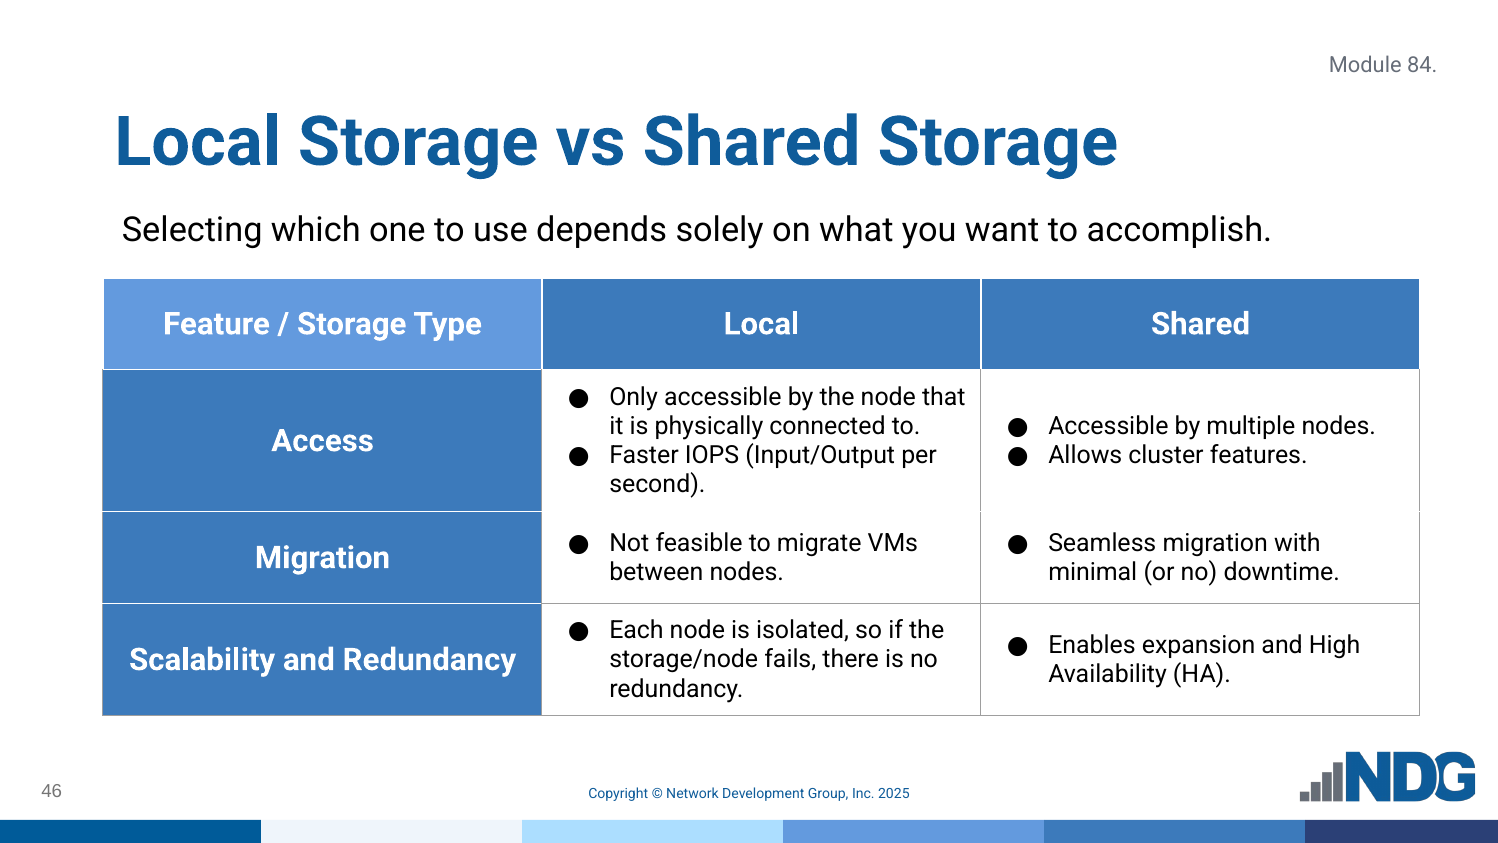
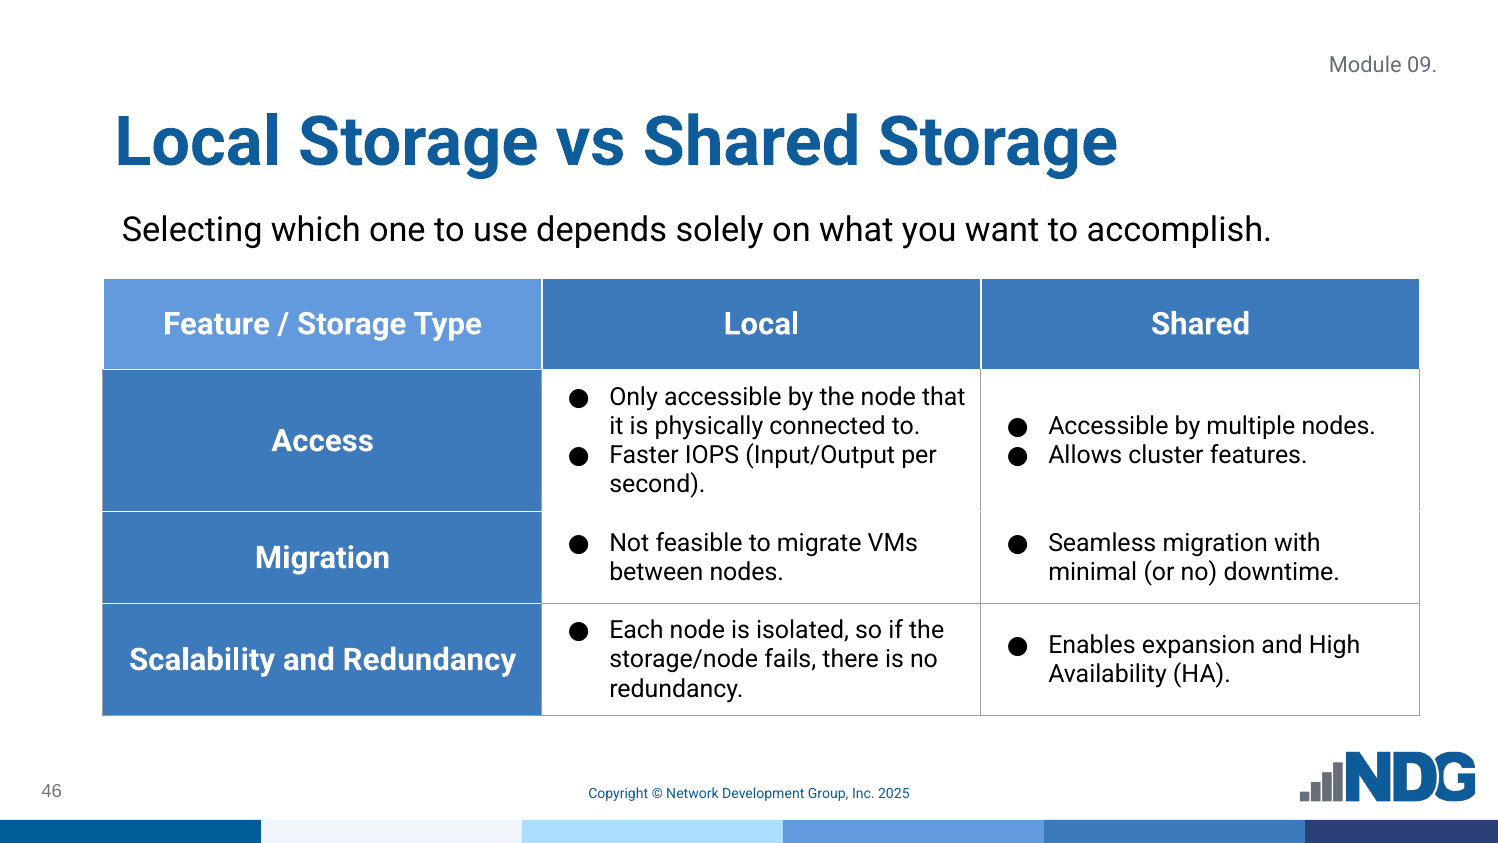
84: 84 -> 09 (1422, 65)
